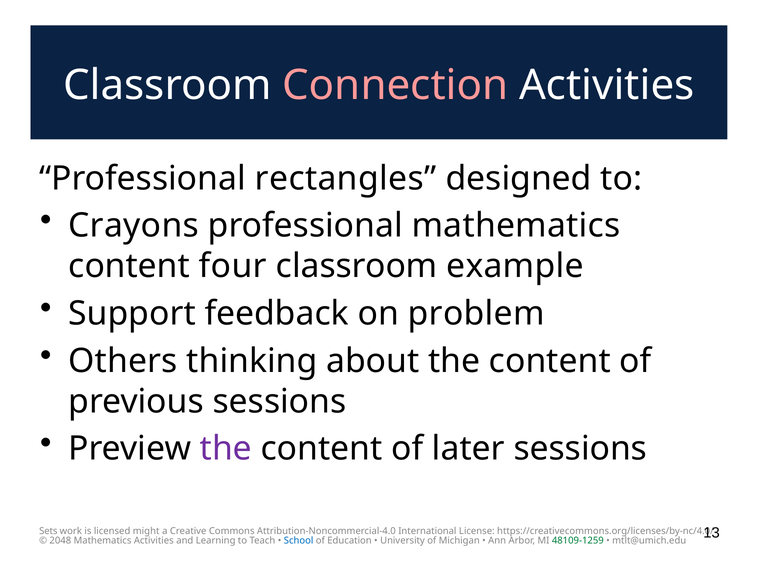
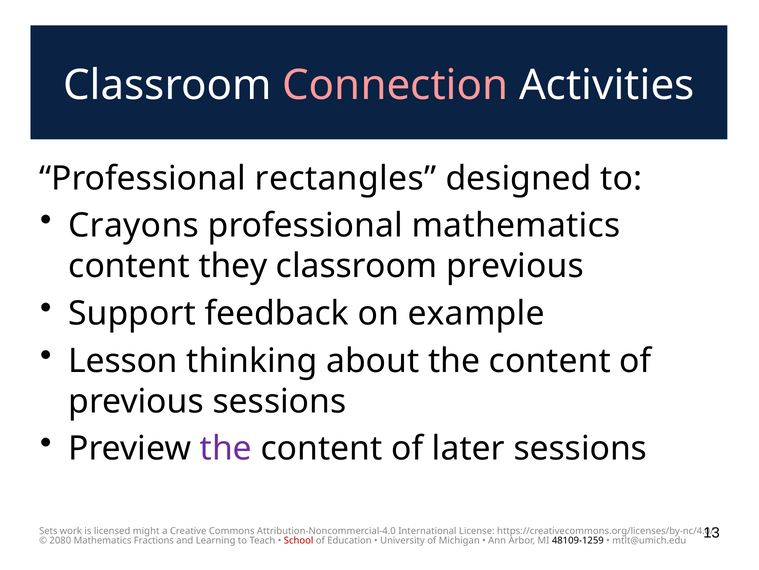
four: four -> they (233, 266)
classroom example: example -> previous (515, 266)
problem: problem -> example (476, 313)
Others: Others -> Lesson (123, 360)
2048: 2048 -> 2080 (60, 540)
Mathematics Activities: Activities -> Fractions (154, 540)
School colour: blue -> red (299, 540)
48109-1259 colour: green -> black (578, 540)
